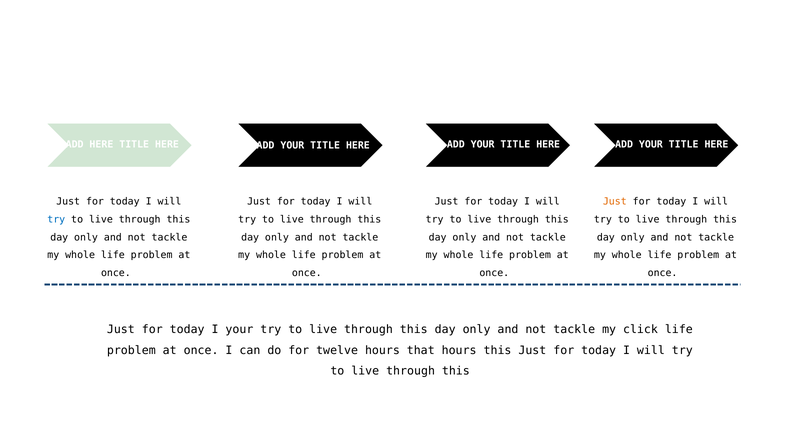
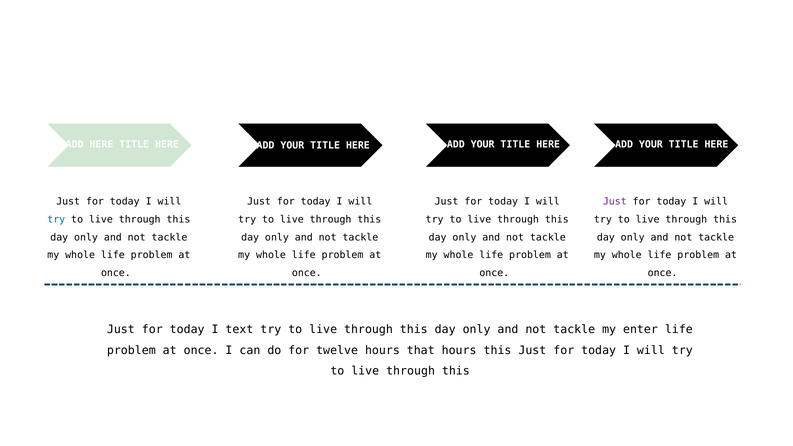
Just colour: orange -> purple (615, 202)
I your: your -> text (239, 329)
click: click -> enter (640, 329)
